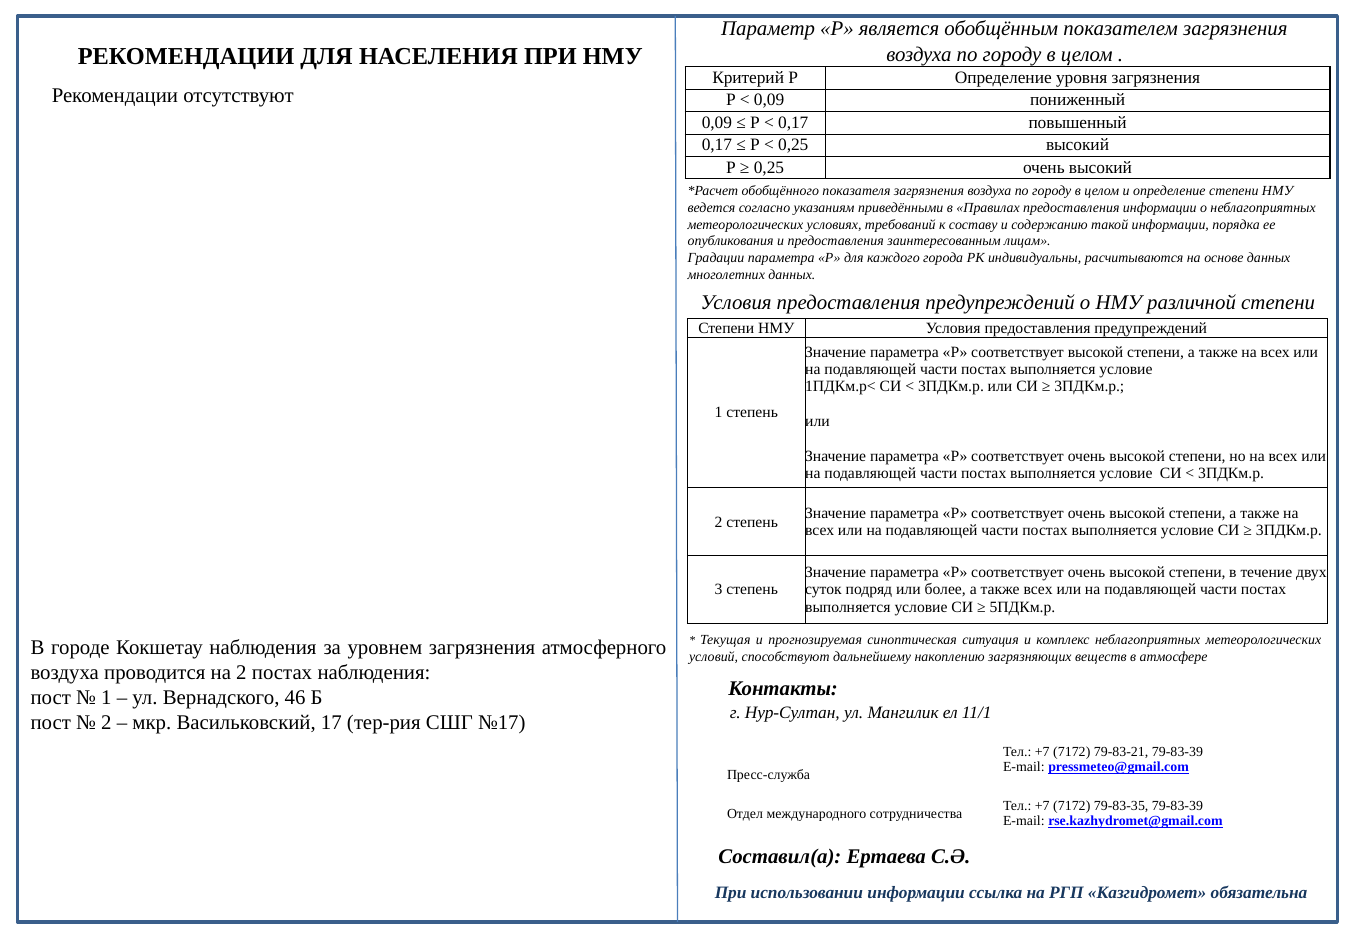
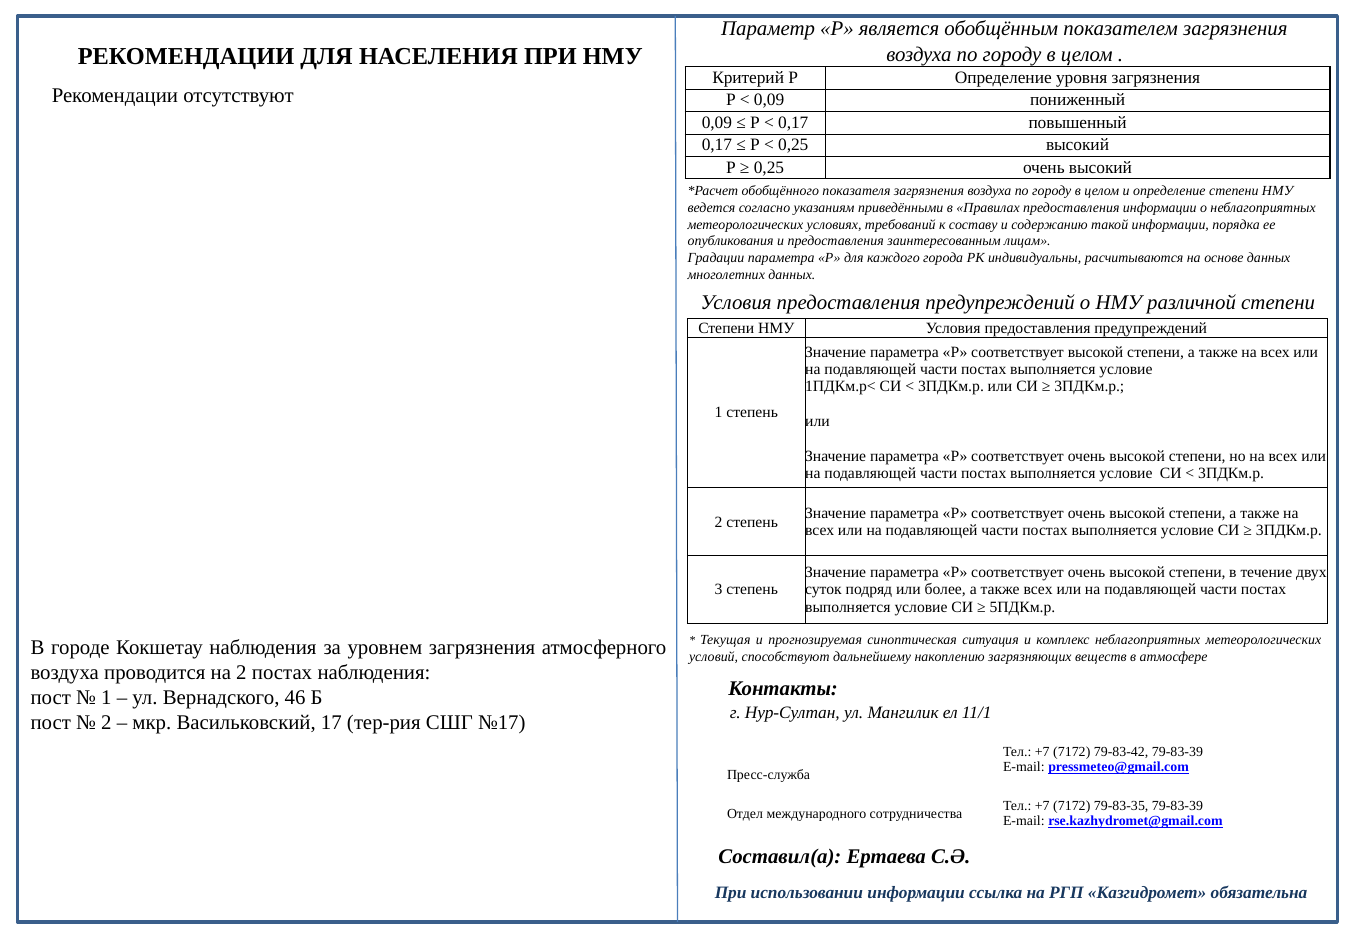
79-83-21: 79-83-21 -> 79-83-42 (1121, 752)
